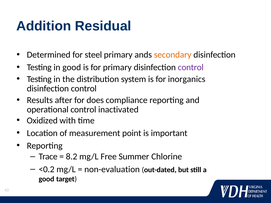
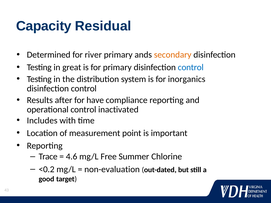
Addition: Addition -> Capacity (44, 26)
steel: steel -> river (93, 55)
in good: good -> great (72, 67)
control colour: purple -> blue (191, 67)
does: does -> have (95, 100)
Oxidized: Oxidized -> Includes (42, 121)
8.2: 8.2 -> 4.6 (72, 157)
